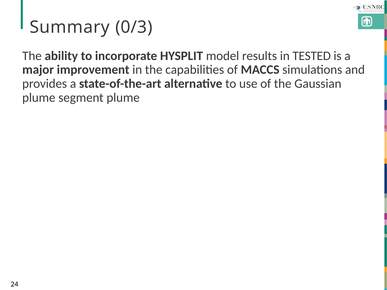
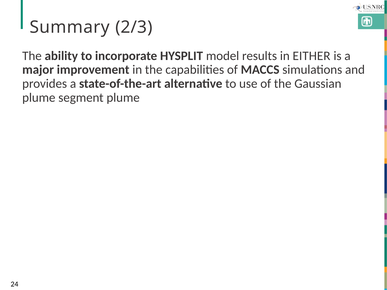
0/3: 0/3 -> 2/3 (134, 27)
TESTED: TESTED -> EITHER (312, 56)
